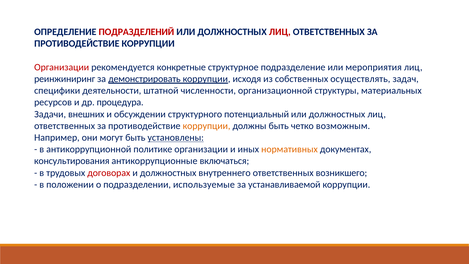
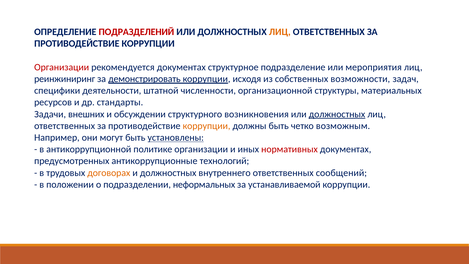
ЛИЦ colour: red -> orange (280, 32)
рекомендуется конкретные: конкретные -> документах (181, 67)
осуществлять: осуществлять -> возможности (360, 79)
процедура: процедура -> стандарты (120, 102)
потенциальный: потенциальный -> возникновения (257, 114)
должностных underline: none -> present (337, 114)
нормативных colour: orange -> red (289, 149)
консультирования: консультирования -> предусмотренных (72, 161)
включаться: включаться -> технологий (224, 161)
договорах colour: red -> orange (109, 173)
возникшего: возникшего -> сообщений (341, 173)
используемые: используемые -> неформальных (204, 184)
